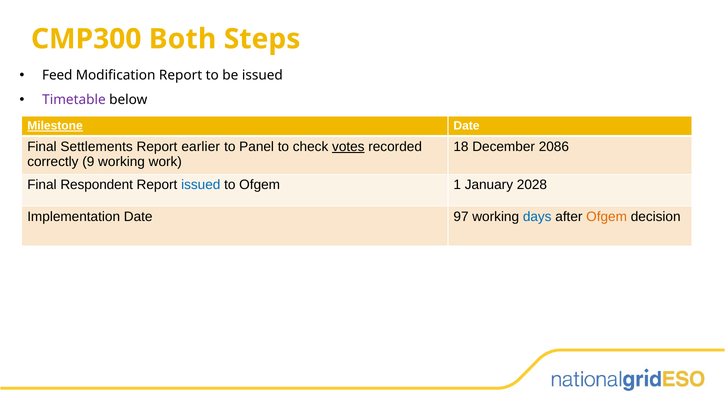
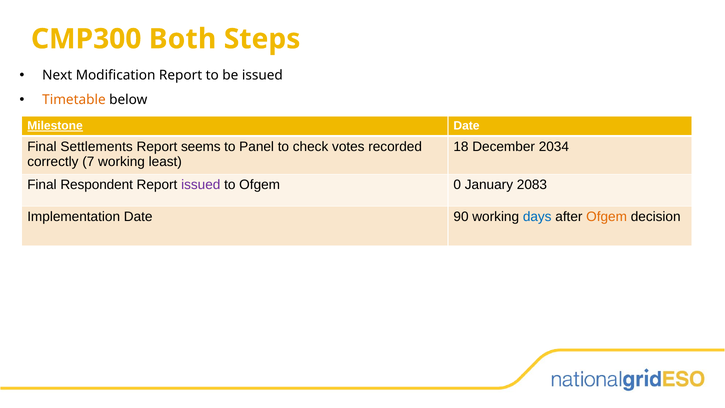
Feed: Feed -> Next (57, 75)
Timetable colour: purple -> orange (74, 100)
earlier: earlier -> seems (201, 147)
votes underline: present -> none (348, 147)
2086: 2086 -> 2034 (554, 147)
9: 9 -> 7 (88, 162)
work: work -> least (165, 162)
issued colour: blue -> purple (201, 185)
1: 1 -> 0 (457, 185)
2028: 2028 -> 2083 (532, 185)
97: 97 -> 90 (461, 217)
